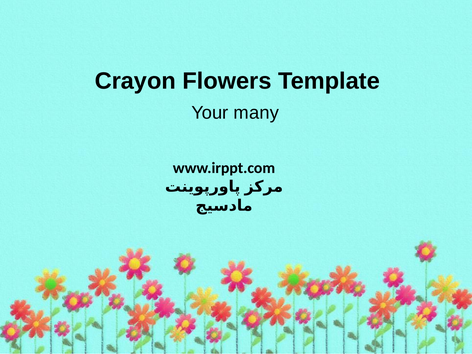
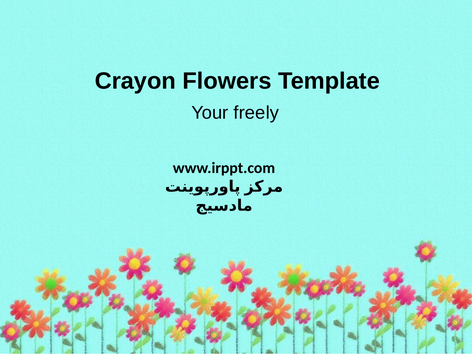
many: many -> freely (256, 113)
